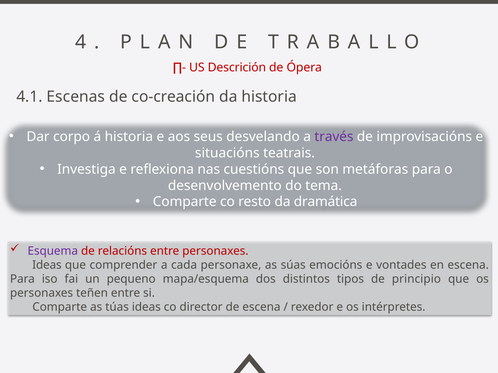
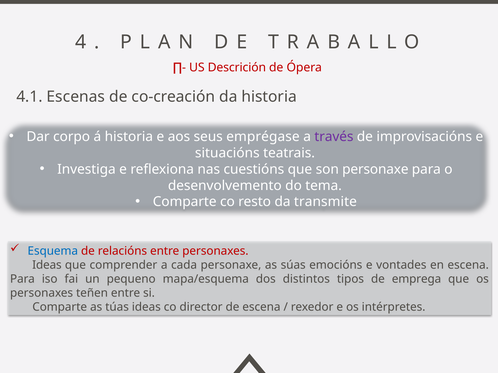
desvelando: desvelando -> emprégase (263, 137)
son metáforas: metáforas -> personaxe (375, 169)
dramática: dramática -> transmite (325, 202)
Esquema colour: purple -> blue (53, 251)
principio: principio -> emprega (417, 279)
